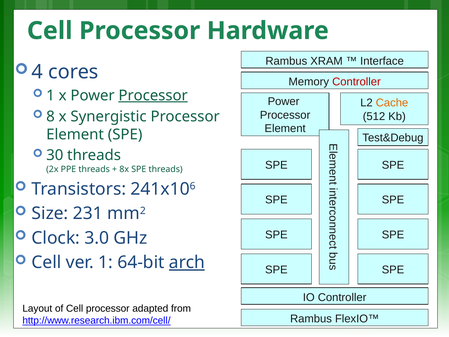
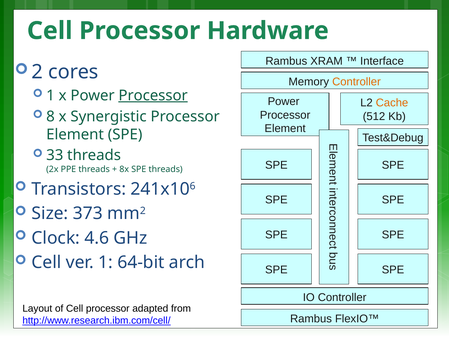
4: 4 -> 2 (37, 72)
Controller colour: red -> orange (356, 82)
30: 30 -> 33 (55, 155)
231: 231 -> 373 (88, 213)
3.0: 3.0 -> 4.6 (97, 238)
arch underline: present -> none (187, 262)
